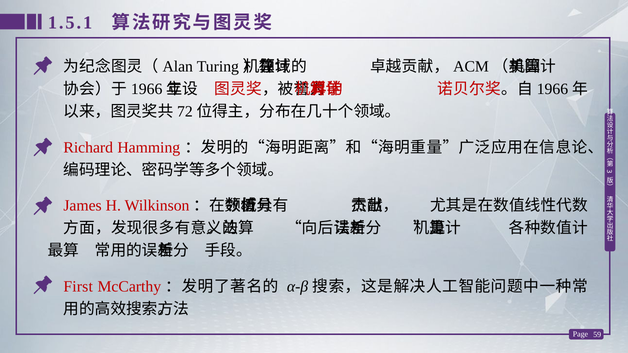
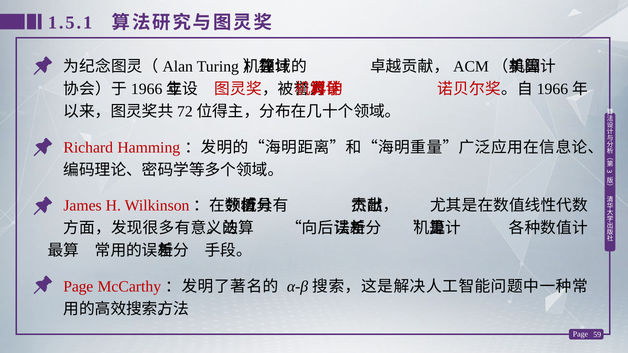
First: First -> Page (78, 287)
